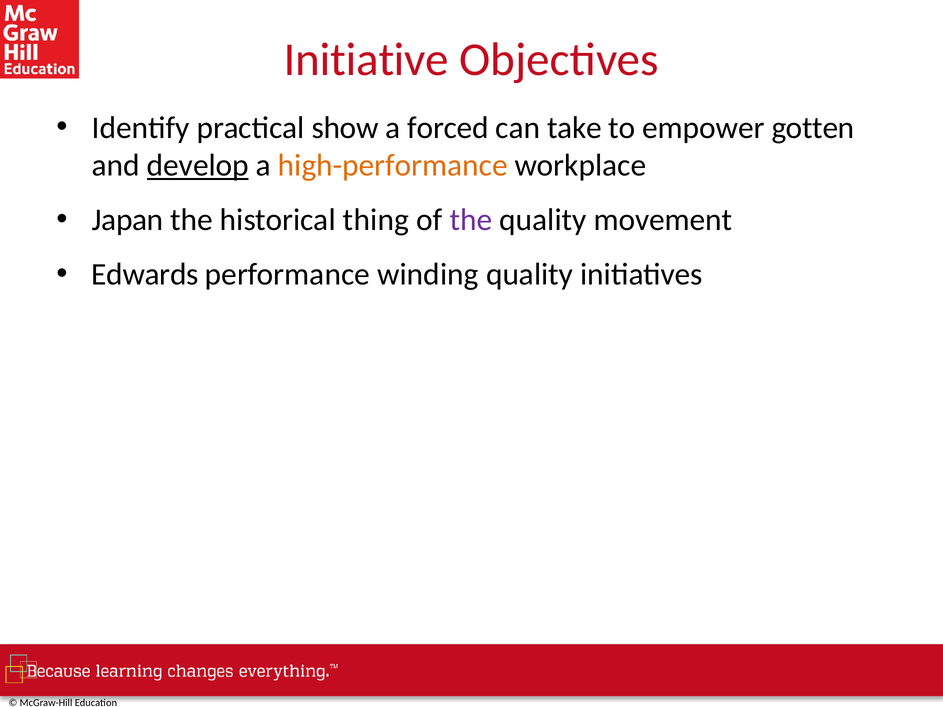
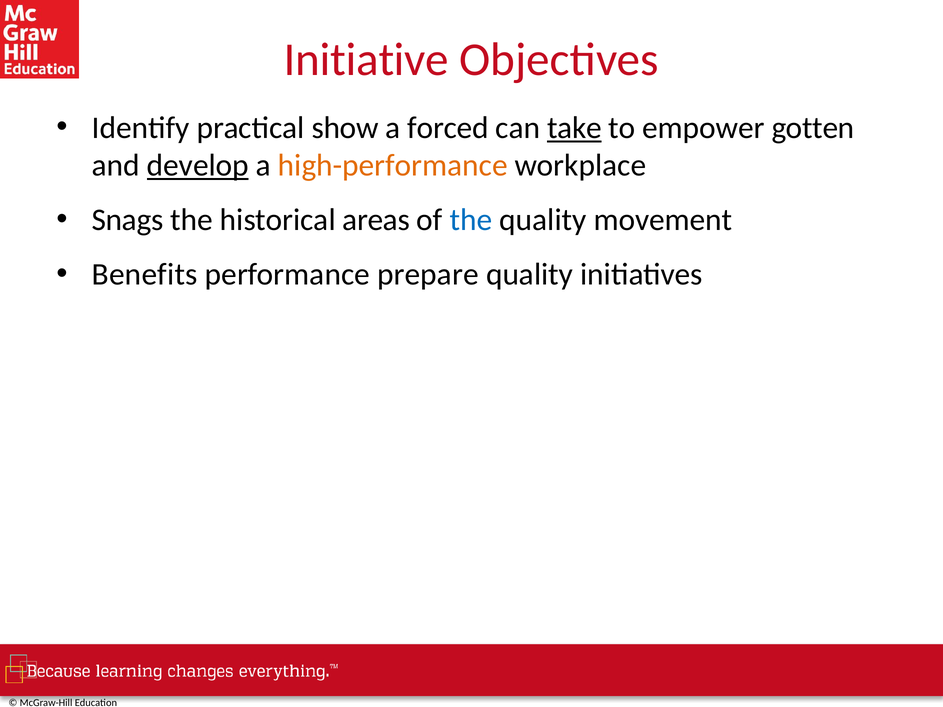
take underline: none -> present (574, 128)
Japan: Japan -> Snags (128, 220)
thing: thing -> areas (376, 220)
the colour: purple -> blue (471, 220)
Edwards: Edwards -> Benefits (145, 275)
winding: winding -> prepare (428, 275)
